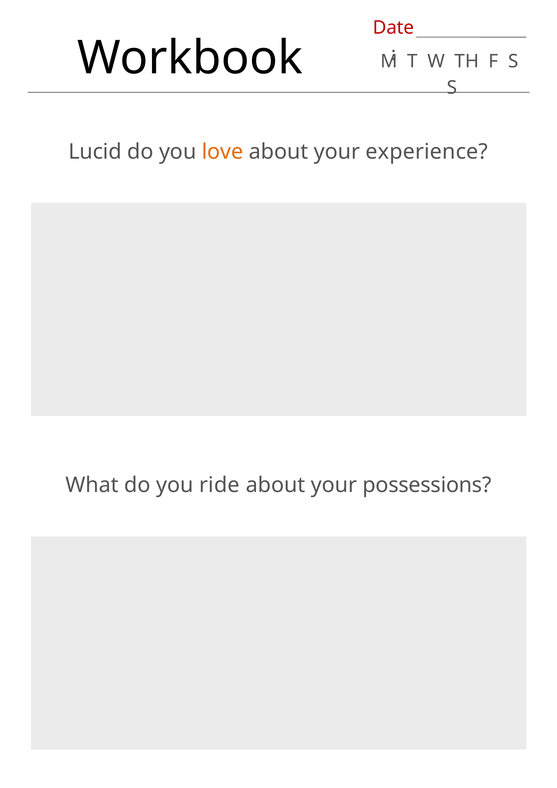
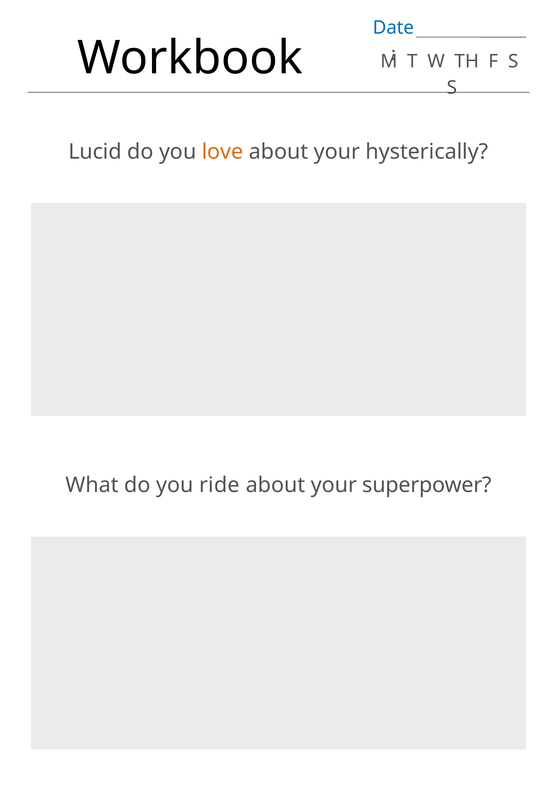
Date colour: red -> blue (393, 28)
experience: experience -> hysterically (427, 152)
possessions: possessions -> superpower (427, 485)
